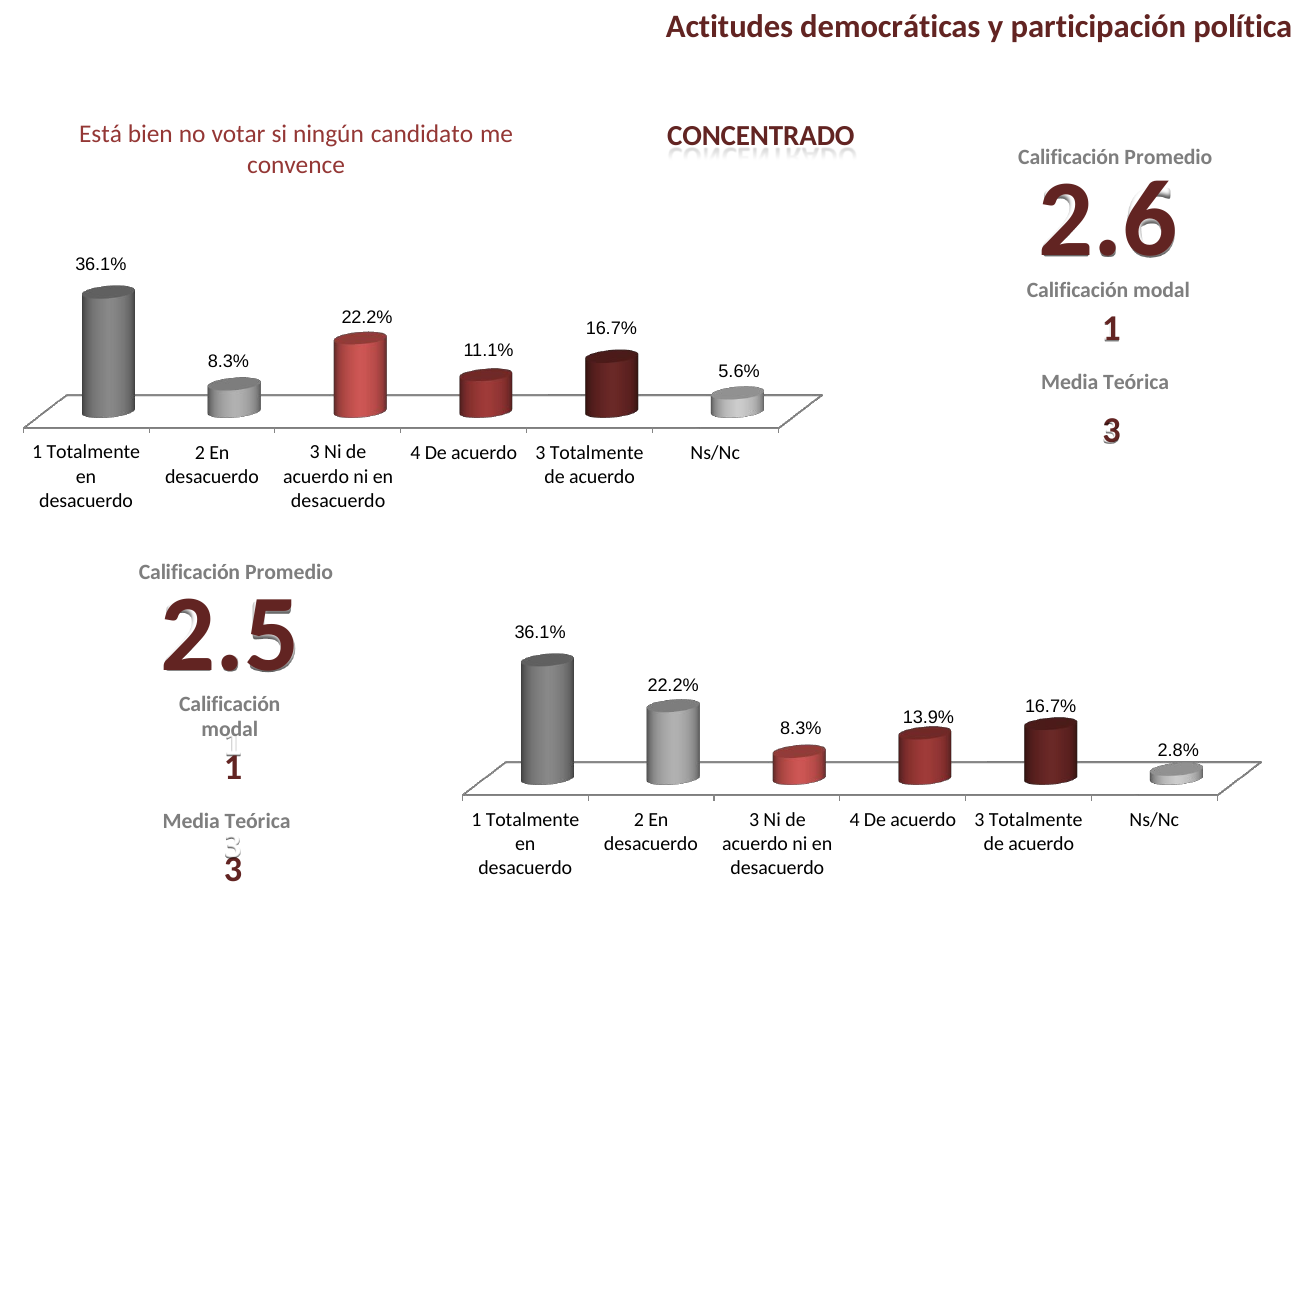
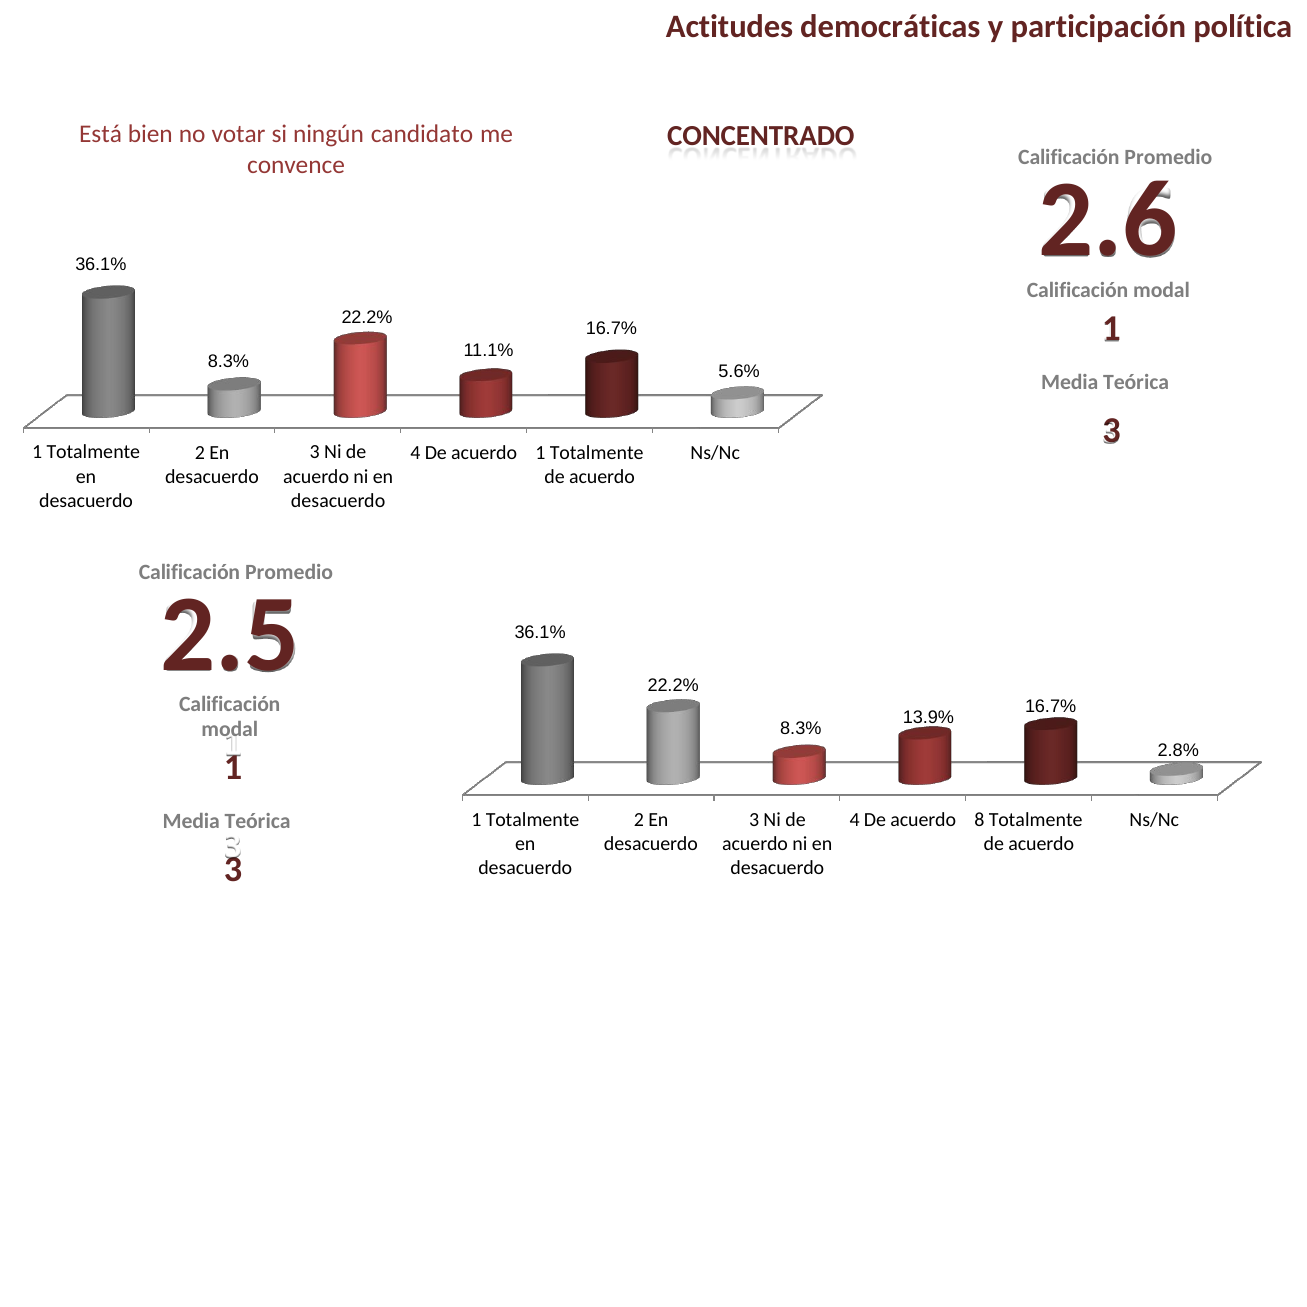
3: 3 -> 1 (541, 453)
3: 3 -> 8 (980, 820)
